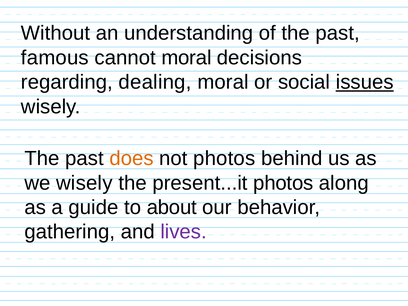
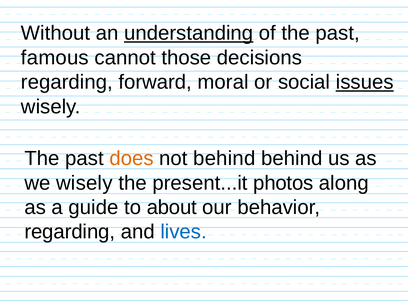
understanding underline: none -> present (189, 33)
cannot moral: moral -> those (186, 58)
dealing: dealing -> forward (155, 82)
not photos: photos -> behind (224, 158)
gathering: gathering -> regarding (70, 232)
lives colour: purple -> blue (184, 232)
